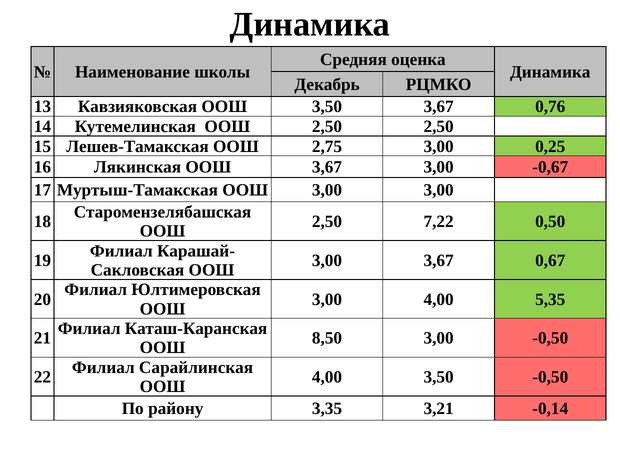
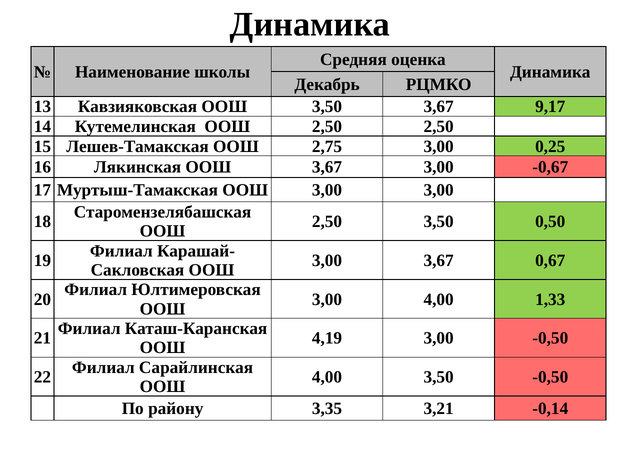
0,76: 0,76 -> 9,17 (550, 107)
2,50 7,22: 7,22 -> 3,50 (439, 222)
5,35: 5,35 -> 1,33 (550, 299)
8,50: 8,50 -> 4,19 (327, 338)
